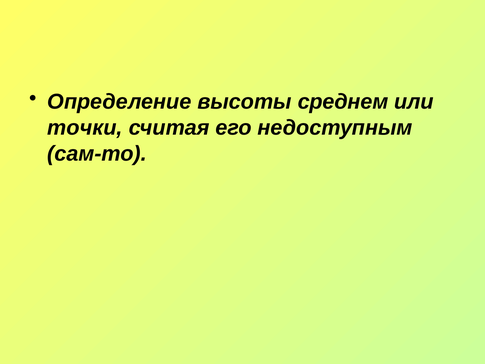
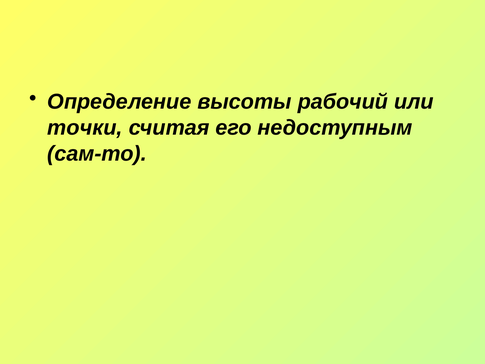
среднем: среднем -> рабочий (343, 102)
